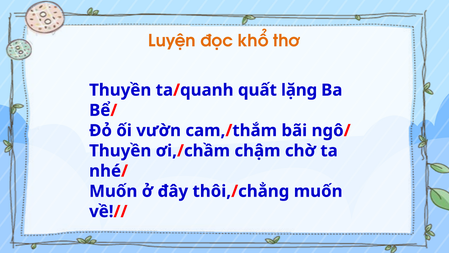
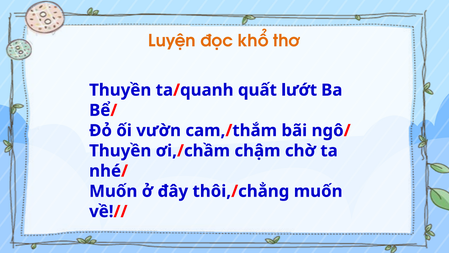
lặng: lặng -> lướt (299, 90)
